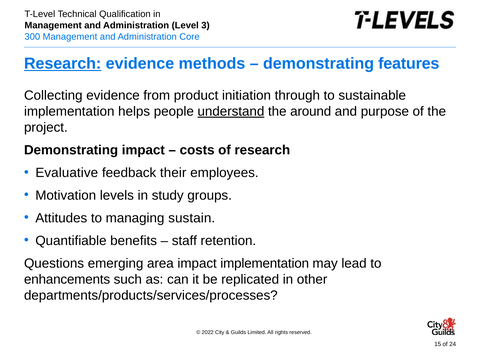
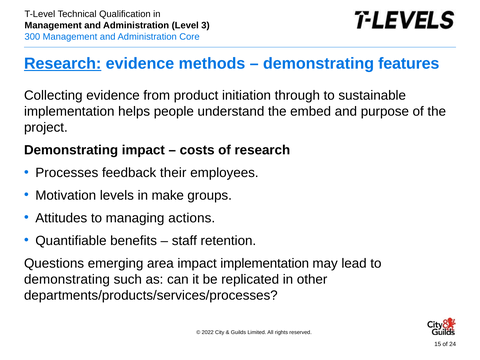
understand underline: present -> none (231, 111)
around: around -> embed (311, 111)
Evaluative: Evaluative -> Processes (67, 173)
study: study -> make (168, 195)
sustain: sustain -> actions (192, 218)
enhancements: enhancements -> demonstrating (67, 279)
